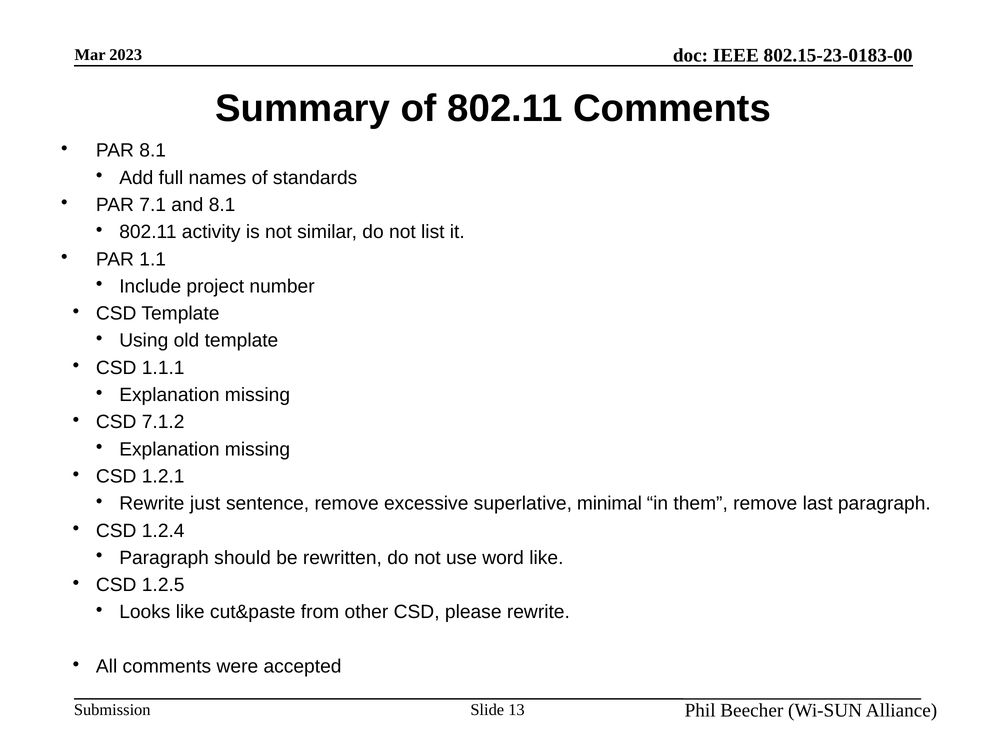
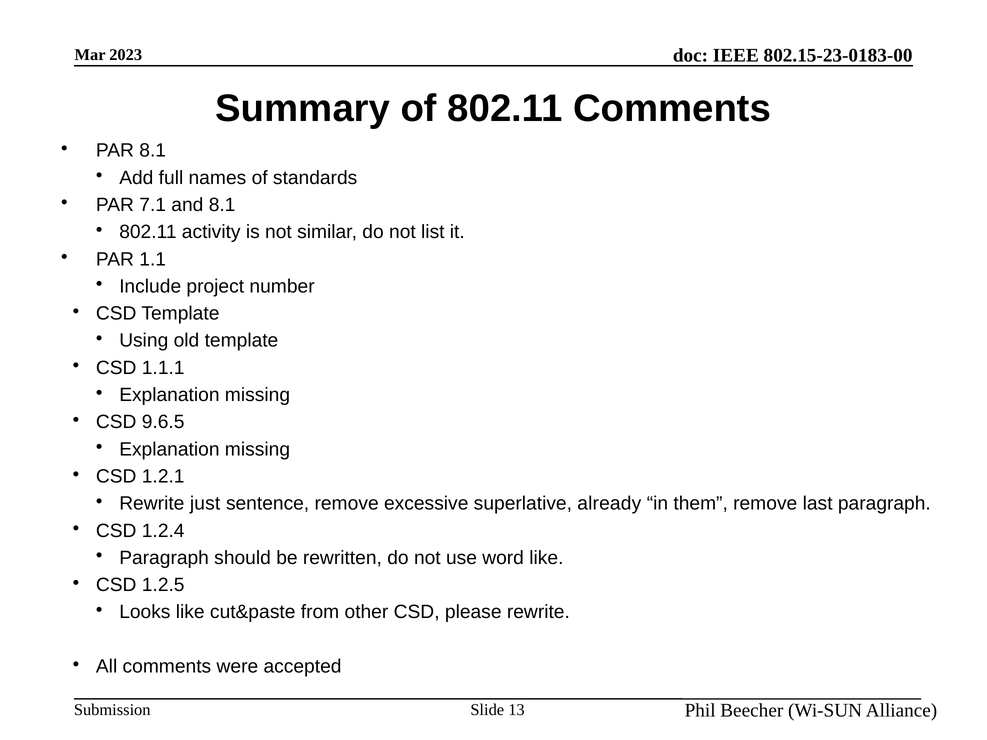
7.1.2: 7.1.2 -> 9.6.5 (163, 422)
minimal: minimal -> already (609, 504)
